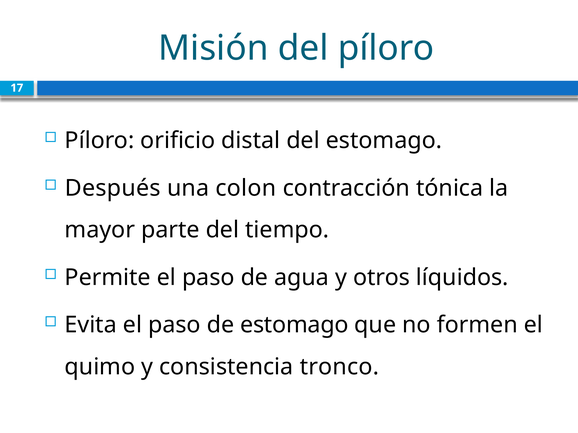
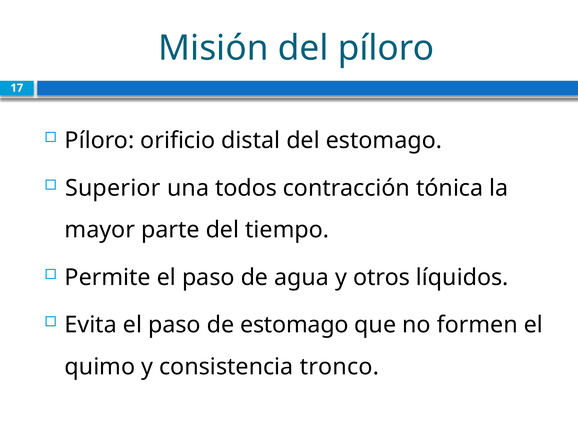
Después: Después -> Superior (113, 188)
colon: colon -> todos (246, 188)
